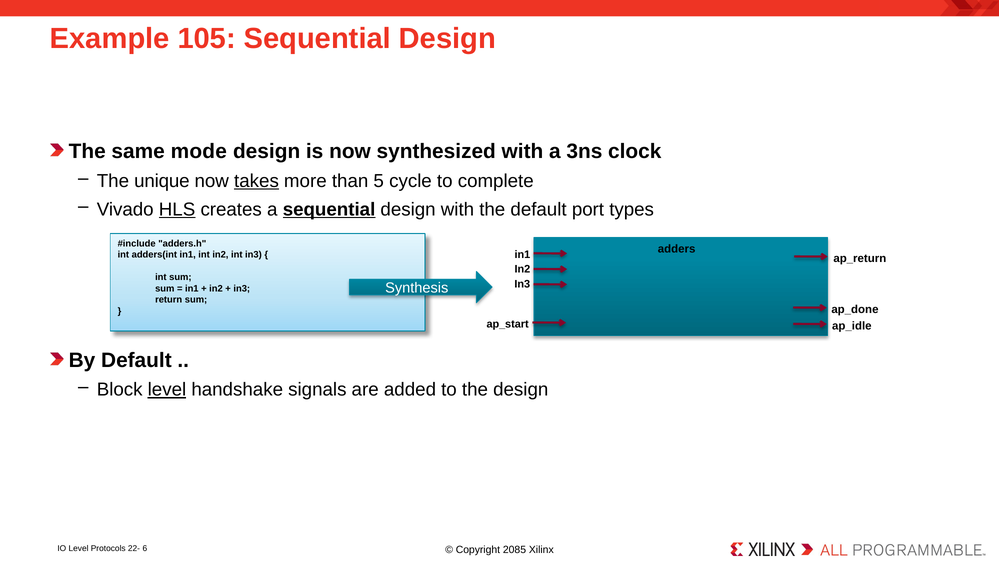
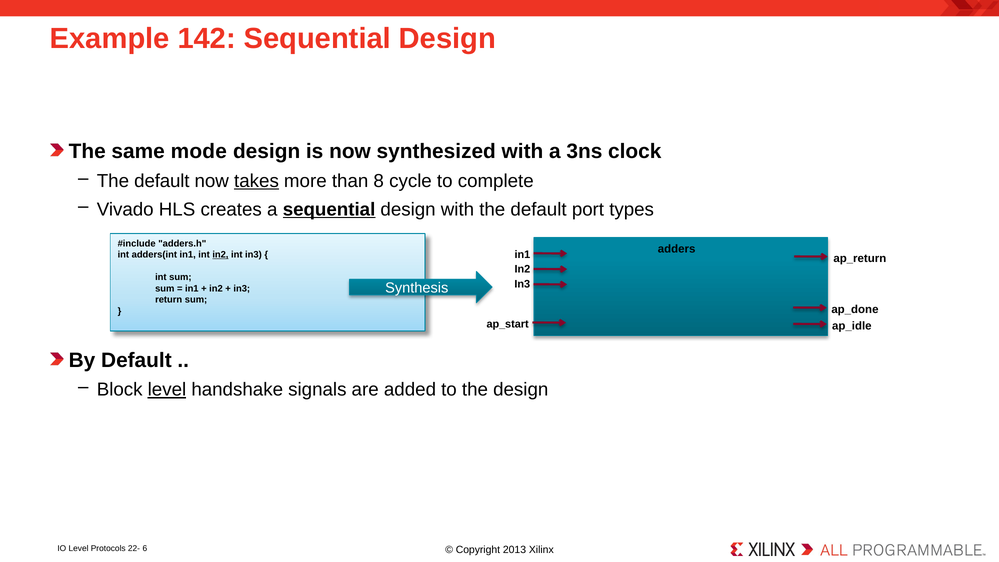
105: 105 -> 142 (207, 39)
unique: unique -> default (162, 181)
5: 5 -> 8 (379, 181)
HLS underline: present -> none (177, 209)
in2 underline: none -> present (220, 255)
2085: 2085 -> 2013 (515, 550)
